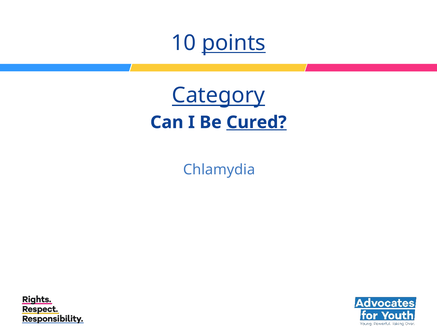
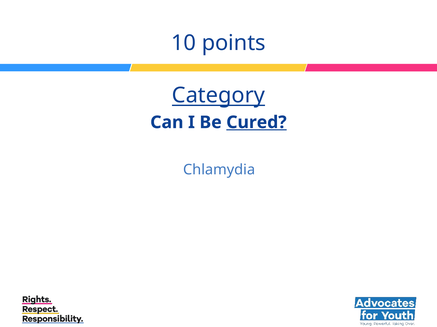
points underline: present -> none (234, 43)
